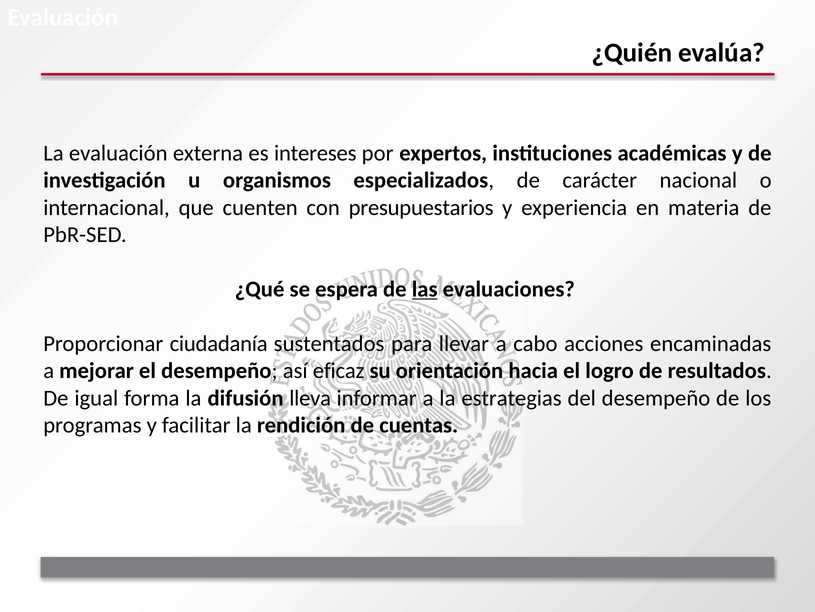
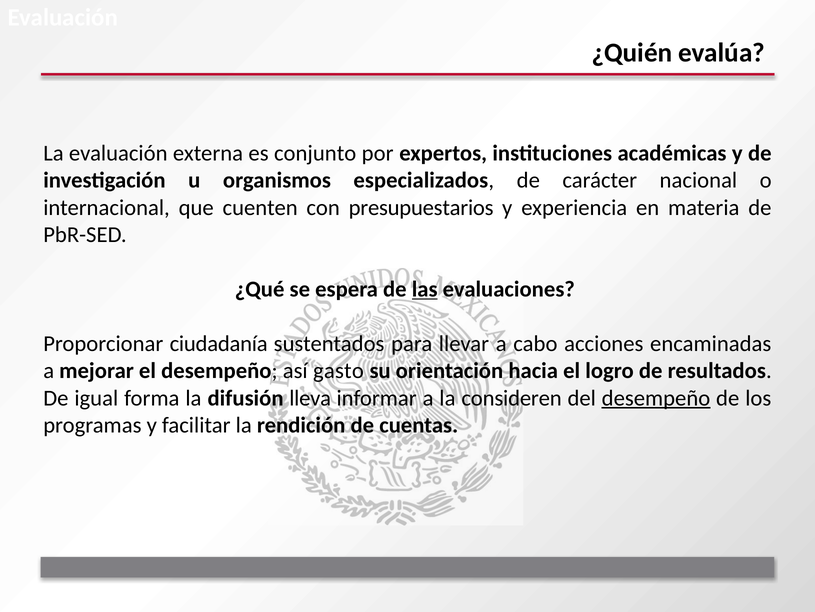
intereses: intereses -> conjunto (315, 153)
eficaz: eficaz -> gasto (338, 370)
estrategias: estrategias -> consideren (512, 398)
desempeño underline: none -> present (656, 398)
